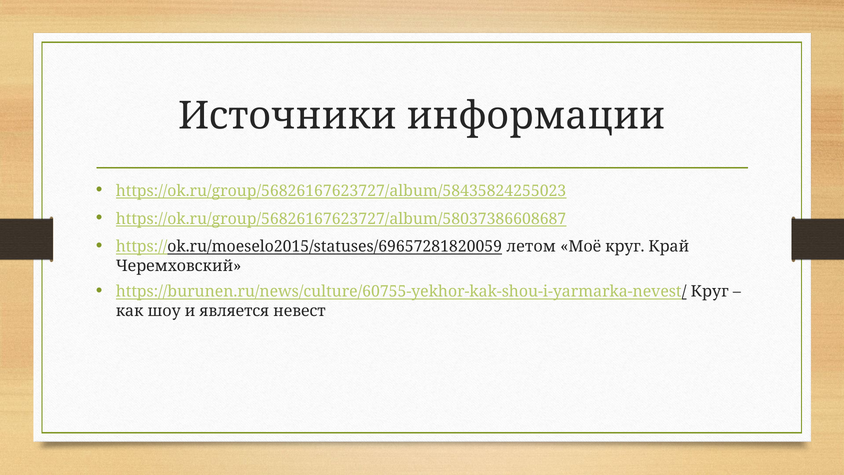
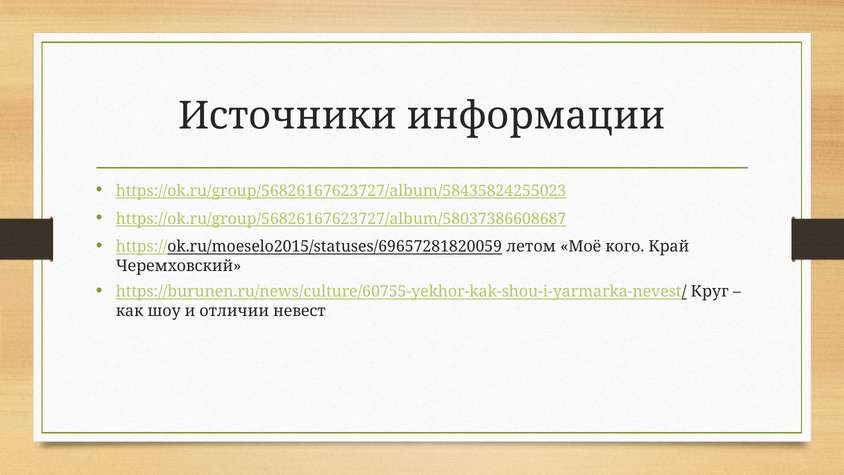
Моё круг: круг -> кого (625, 247)
является: является -> отличии (234, 311)
